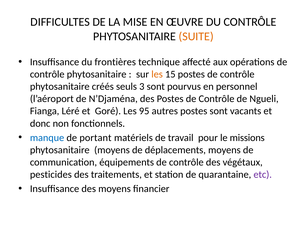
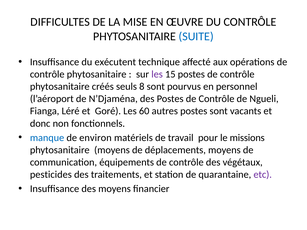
SUITE colour: orange -> blue (196, 36)
frontières: frontières -> exécutent (115, 62)
les colour: orange -> purple (157, 74)
3: 3 -> 8 (142, 87)
95: 95 -> 60 (144, 111)
portant: portant -> environ (95, 138)
